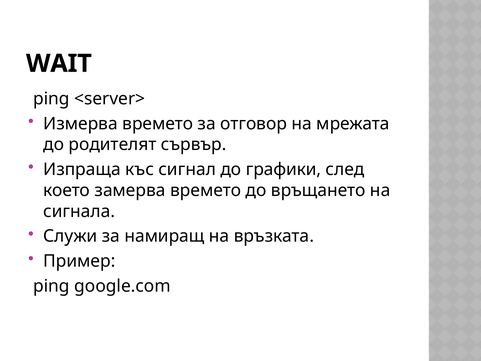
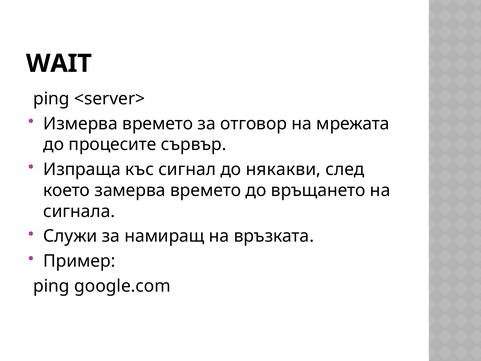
родителят: родителят -> процесите (113, 144)
графики: графики -> някакви (283, 169)
